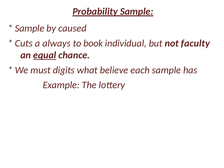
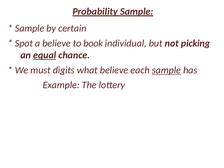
caused: caused -> certain (72, 28)
Cuts: Cuts -> Spot (24, 43)
a always: always -> believe (57, 43)
faculty: faculty -> picking (196, 43)
sample underline: none -> present (166, 70)
